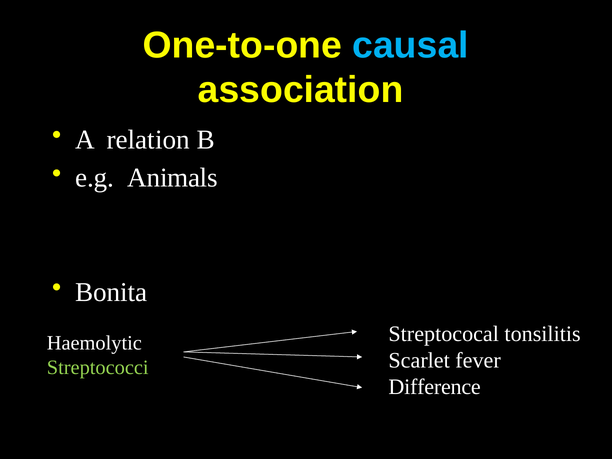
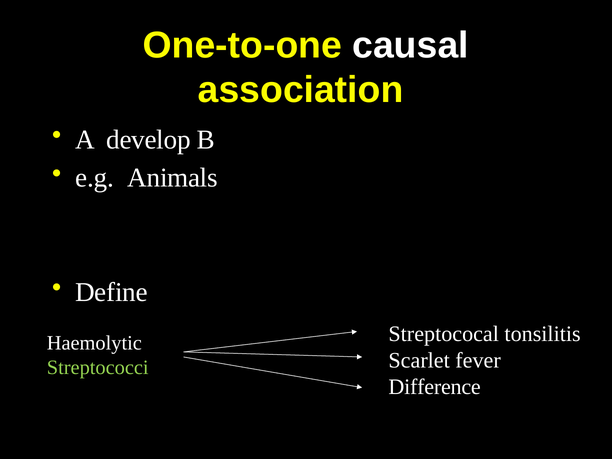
causal colour: light blue -> white (411, 45)
relation: relation -> develop (148, 140)
Bonita: Bonita -> Define (111, 292)
